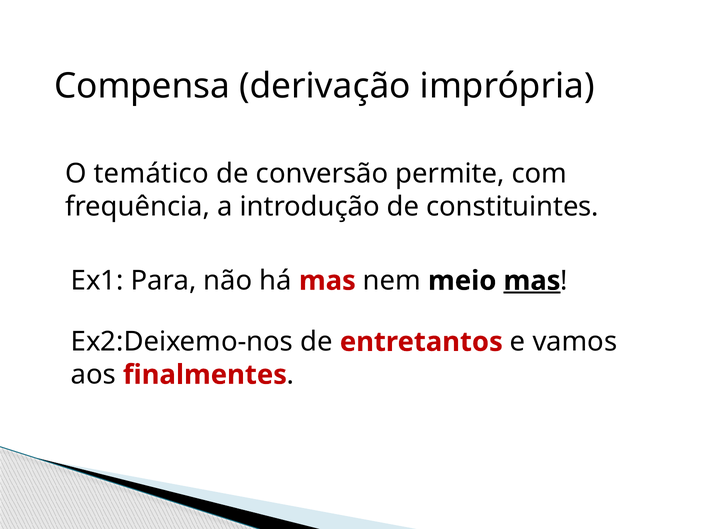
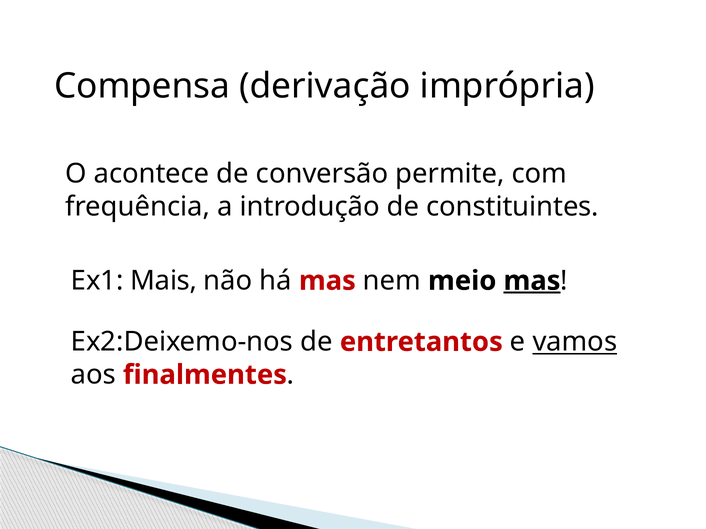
temático: temático -> acontece (152, 174)
Para: Para -> Mais (164, 281)
vamos underline: none -> present (575, 342)
